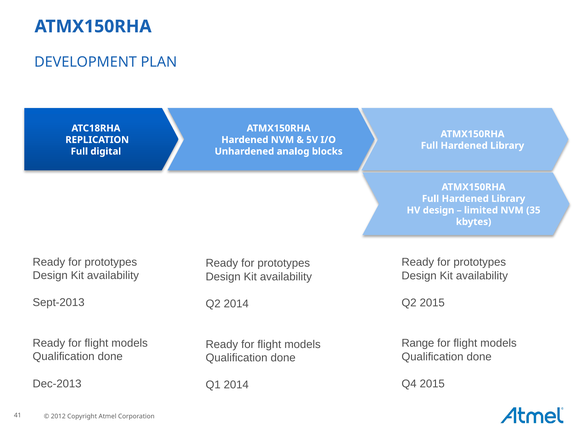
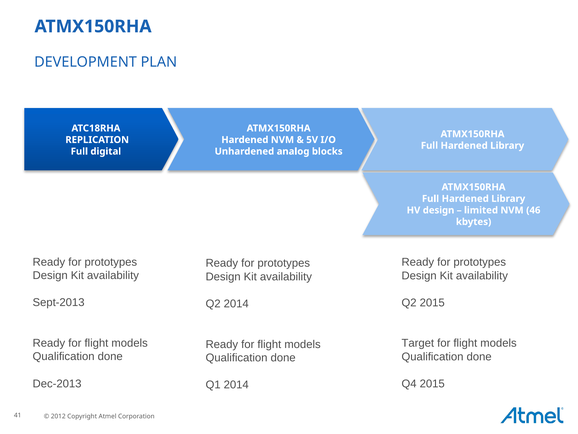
35: 35 -> 46 (533, 210)
Range: Range -> Target (418, 343)
